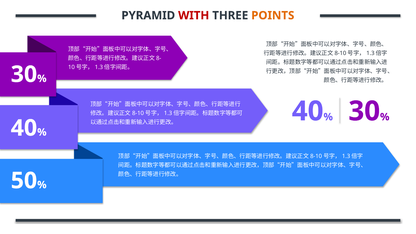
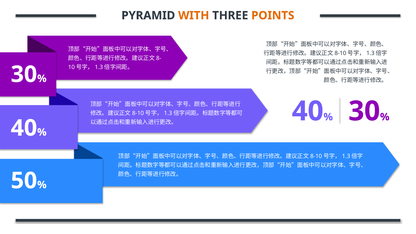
WITH colour: red -> orange (194, 16)
